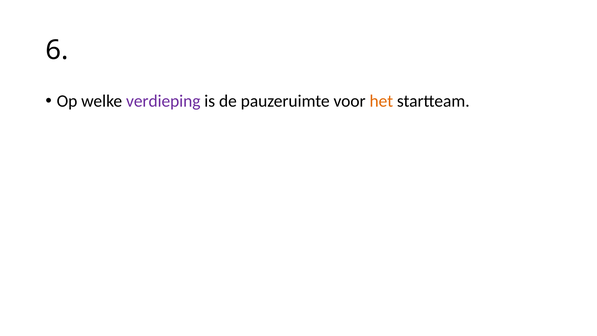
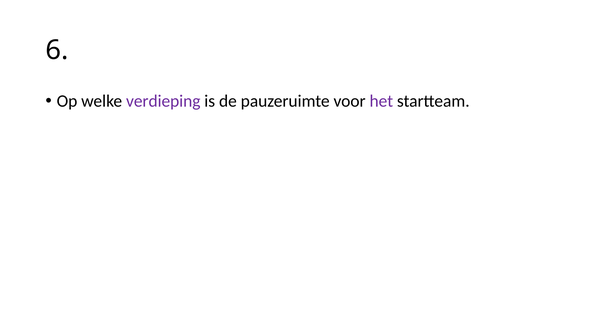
het colour: orange -> purple (381, 101)
